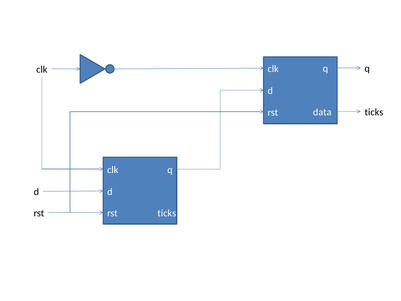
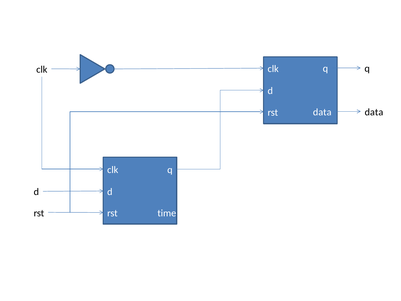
ticks: ticks -> data (374, 112)
ticks: ticks -> time (167, 213)
